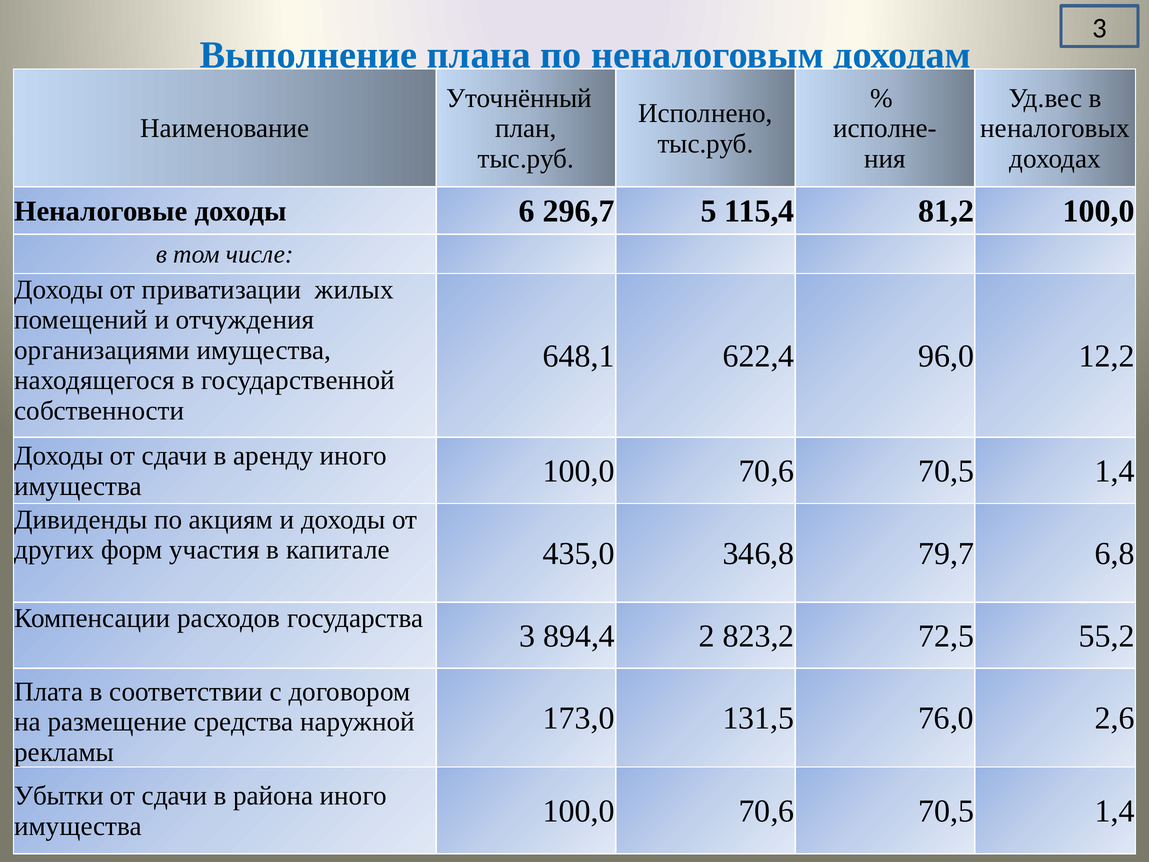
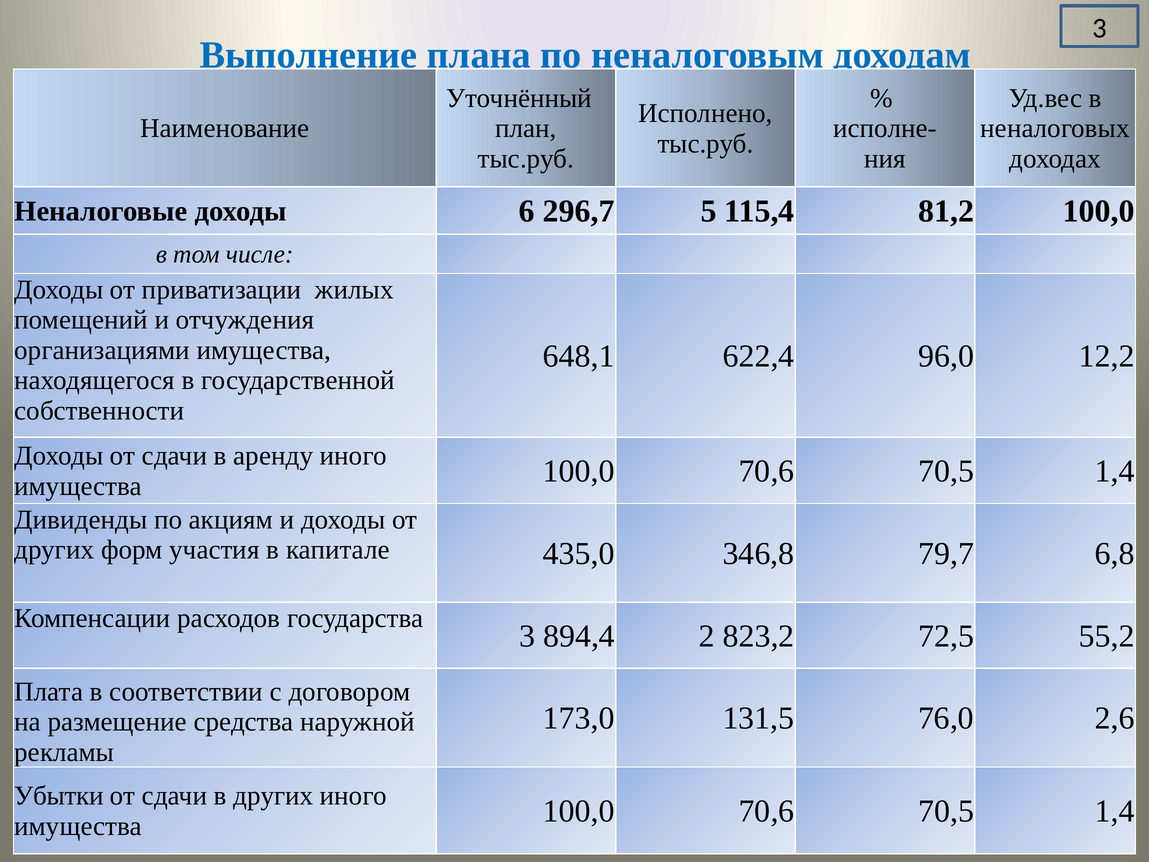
в района: района -> других (273, 796)
